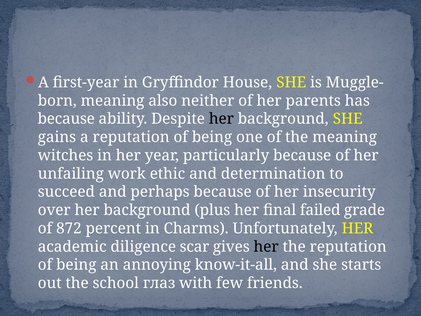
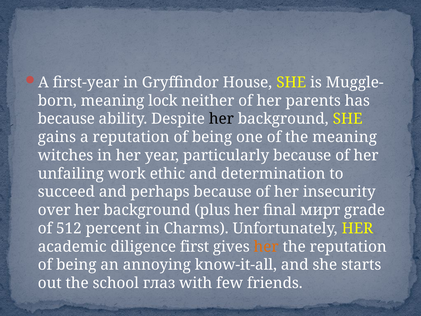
also: also -> lock (163, 101)
failed: failed -> мирт (320, 210)
872: 872 -> 512 (69, 228)
scar: scar -> first (195, 247)
her colour: black -> orange (266, 247)
